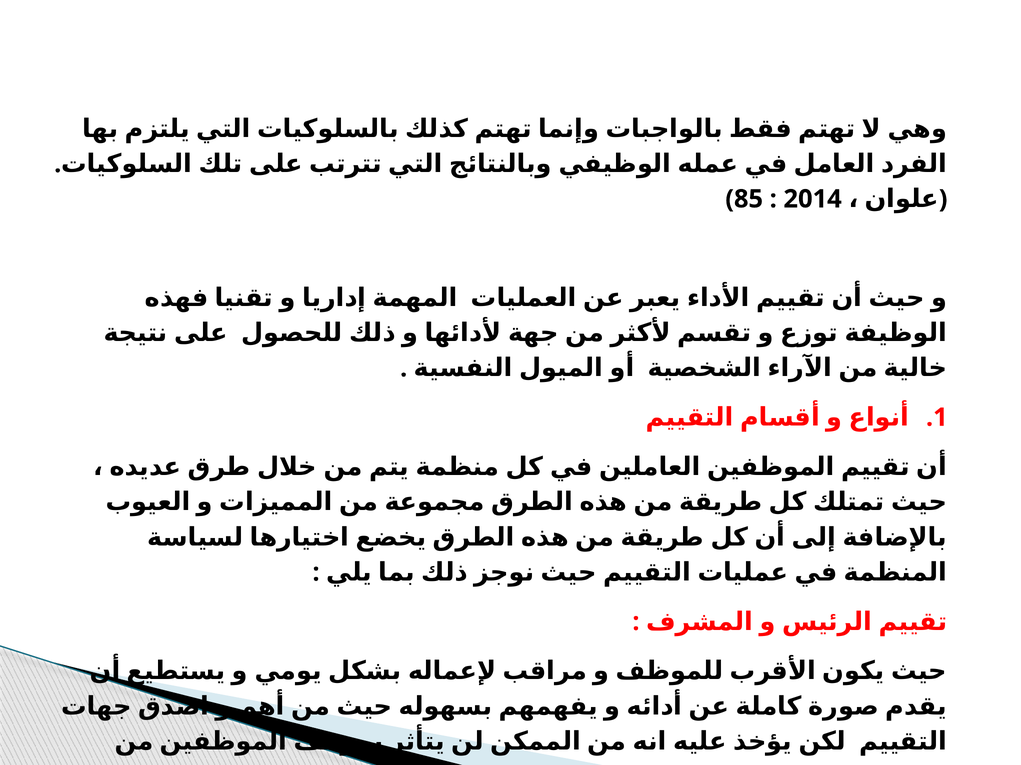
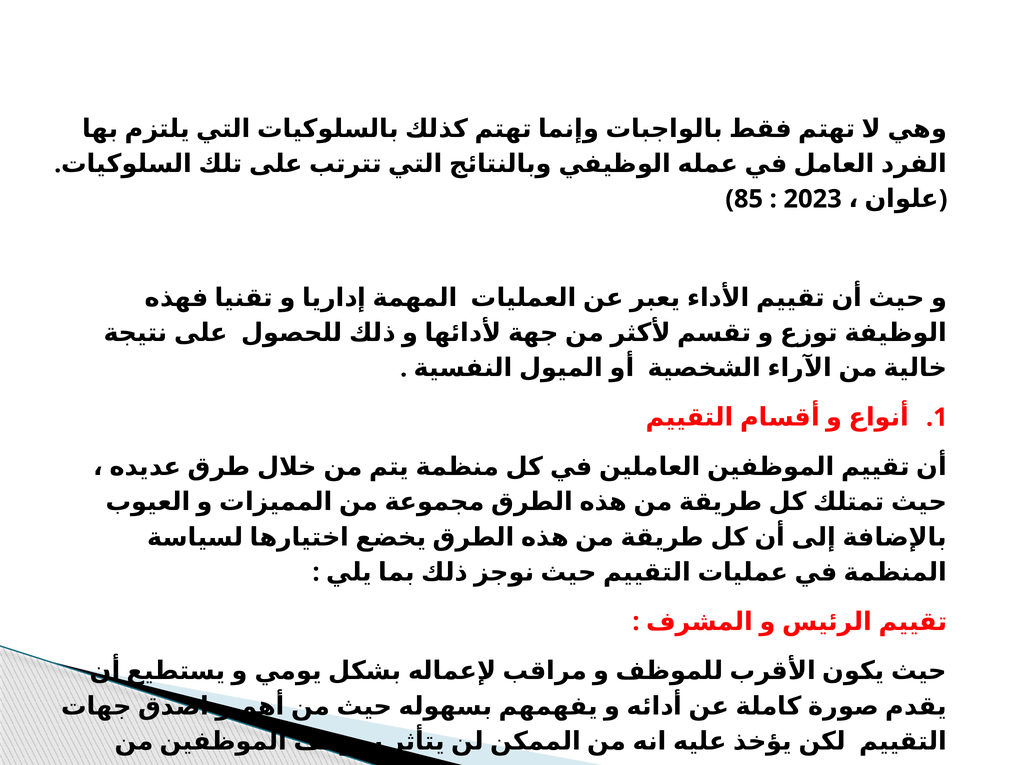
2014: 2014 -> 2023 (813, 199)
